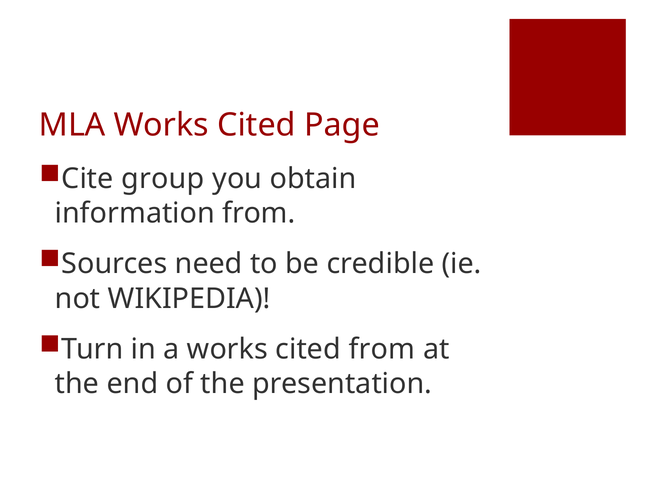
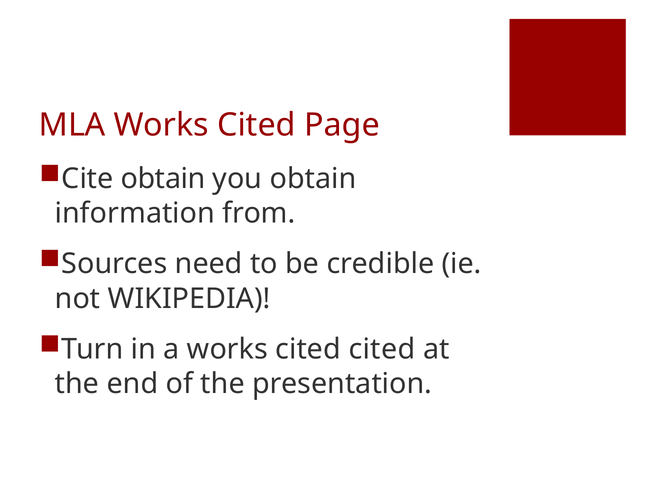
Cite group: group -> obtain (163, 179)
cited from: from -> cited (382, 349)
